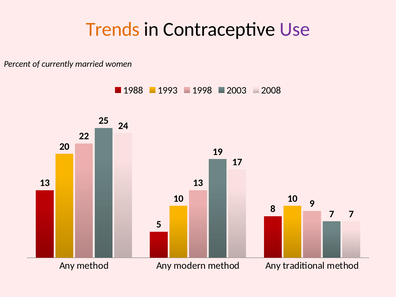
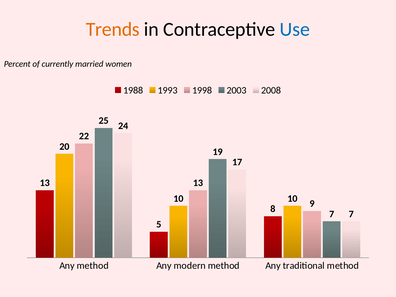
Use colour: purple -> blue (295, 29)
